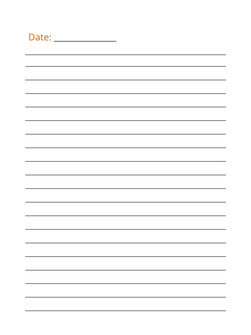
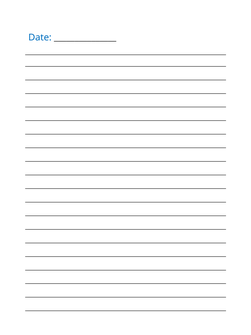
Date colour: orange -> blue (40, 37)
